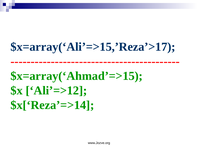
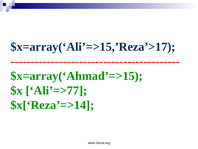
Ali’=>12: Ali’=>12 -> Ali’=>77 (56, 90)
